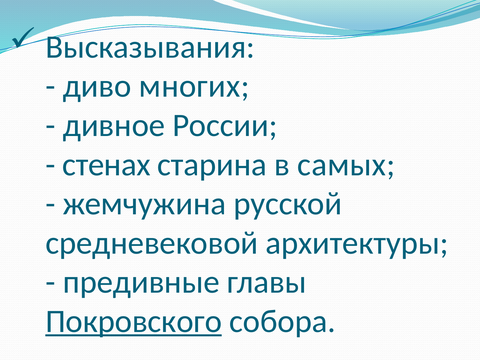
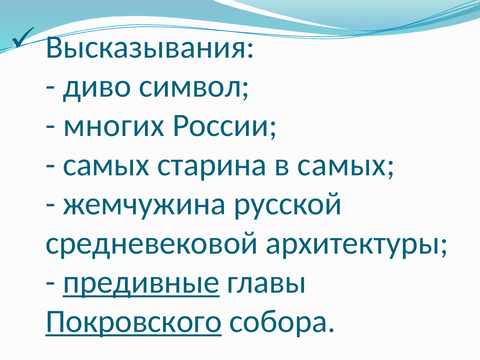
многих: многих -> символ (194, 86)
дивное: дивное -> многих (114, 125)
стенах: стенах -> самых (106, 165)
предивные underline: none -> present (141, 282)
